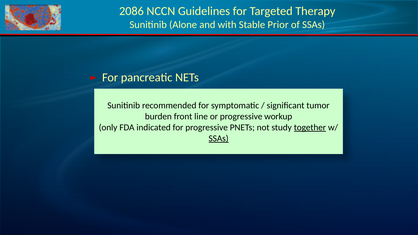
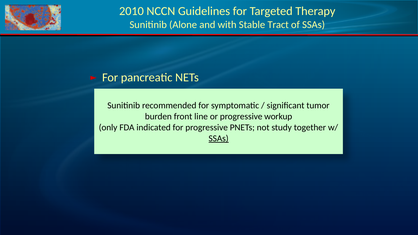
2086: 2086 -> 2010 (131, 11)
Prior: Prior -> Tract (278, 25)
together underline: present -> none (310, 128)
